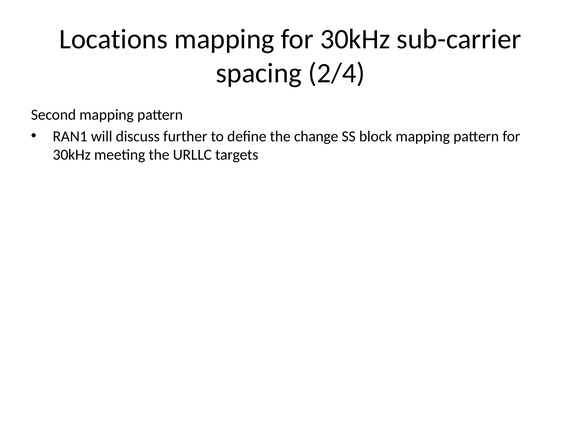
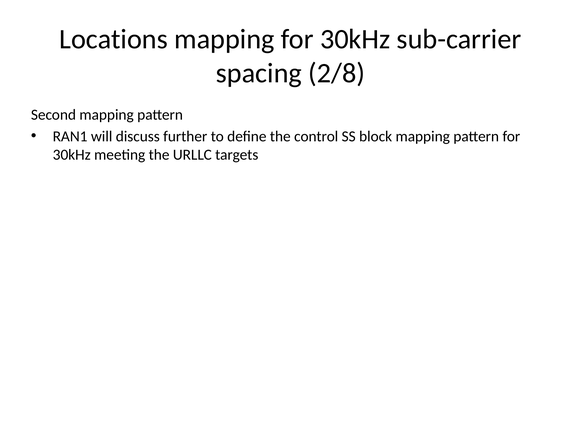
2/4: 2/4 -> 2/8 (337, 73)
change: change -> control (316, 136)
